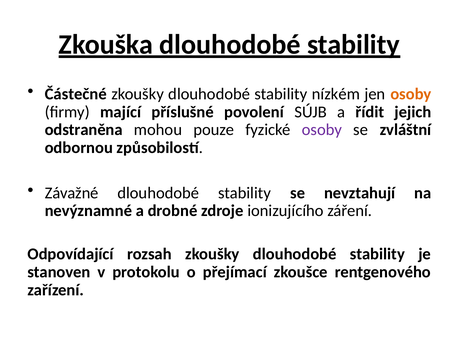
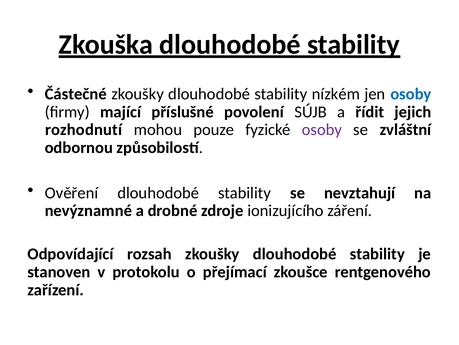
osoby colour: orange -> blue (411, 94)
odstraněna: odstraněna -> rozhodnutí (84, 130)
Závažné: Závažné -> Ověření (72, 192)
